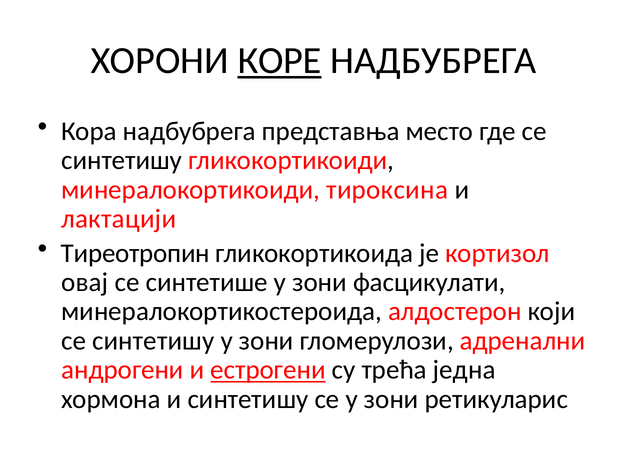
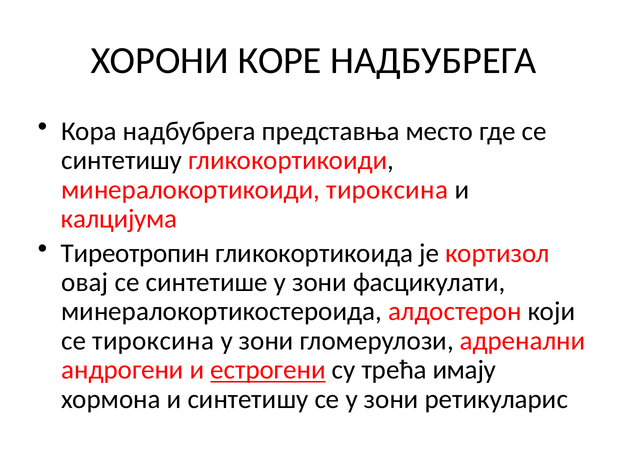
КОРЕ underline: present -> none (280, 61)
лактацији: лактацији -> калцијума (119, 219)
синтетишу: синтетишу -> тироксина (153, 341)
једна: једна -> имају (464, 370)
